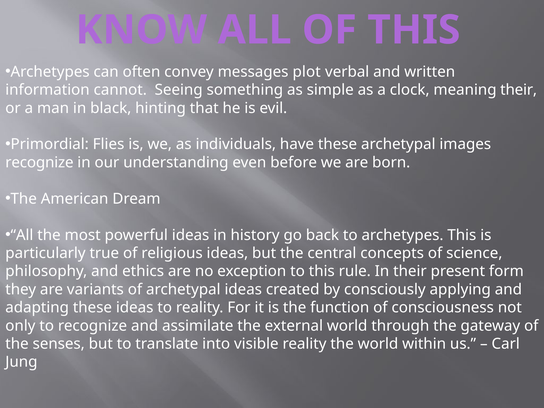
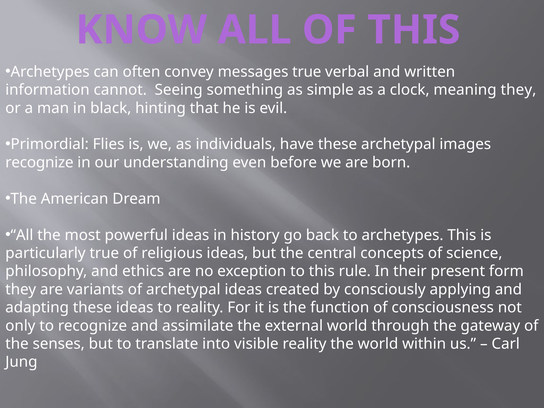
messages plot: plot -> true (307, 72)
meaning their: their -> they (518, 90)
